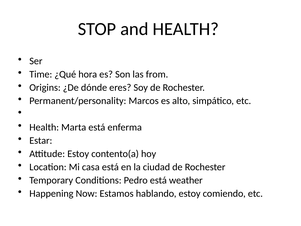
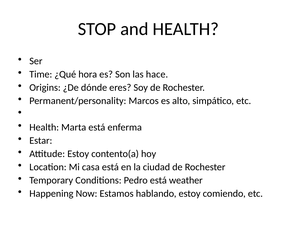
from: from -> hace (157, 74)
